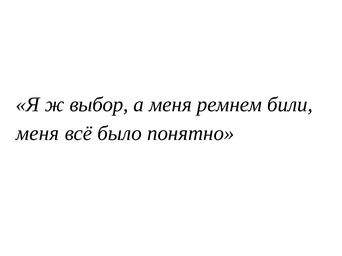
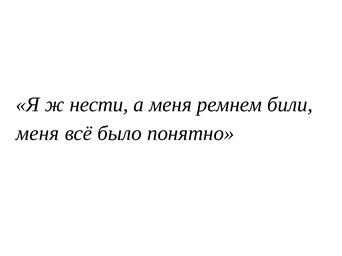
выбор: выбор -> нести (99, 105)
